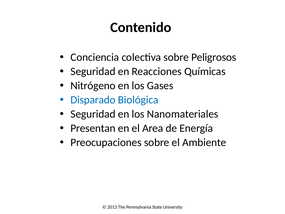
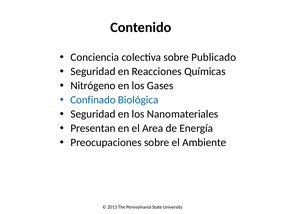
Peligrosos: Peligrosos -> Publicado (214, 57)
Disparado: Disparado -> Confinado (93, 100)
